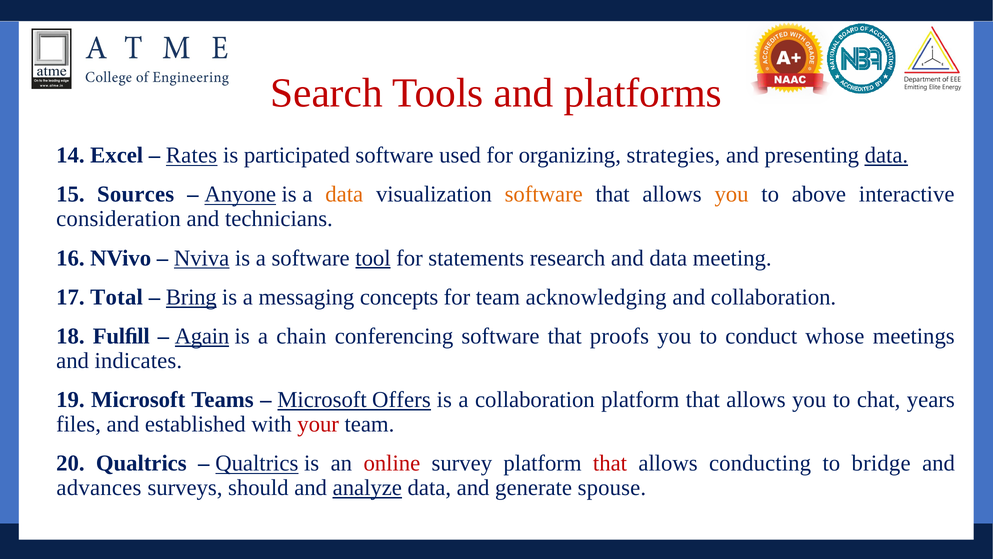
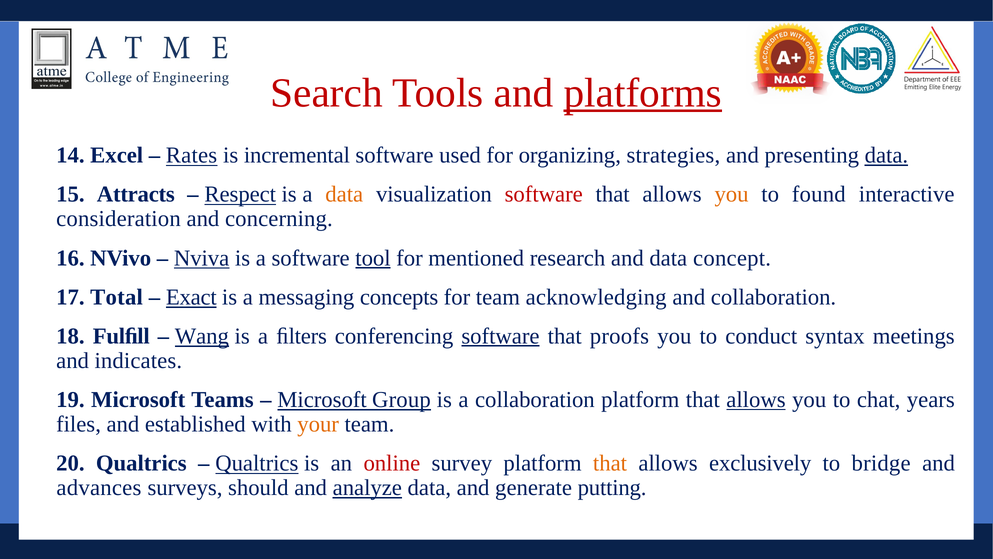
platforms underline: none -> present (643, 93)
participated: participated -> incremental (297, 155)
Sources: Sources -> Attracts (136, 194)
Anyone: Anyone -> Respect (240, 194)
software colour: orange -> red (544, 194)
above: above -> found (819, 194)
technicians: technicians -> concerning (279, 219)
statements: statements -> mentioned (476, 258)
meeting: meeting -> concept (732, 258)
Bring: Bring -> Exact (191, 297)
Again: Again -> Wang (202, 336)
chain: chain -> ﬁlters (302, 336)
software underline: none -> present (500, 336)
whose: whose -> syntax (835, 336)
Offers: Offers -> Group (401, 399)
allows underline: none -> present (756, 399)
your colour: red -> orange (318, 424)
that colour: red -> orange (610, 463)
conducting: conducting -> exclusively (760, 463)
spouse: spouse -> putting (612, 488)
